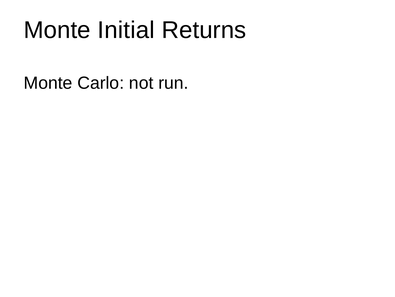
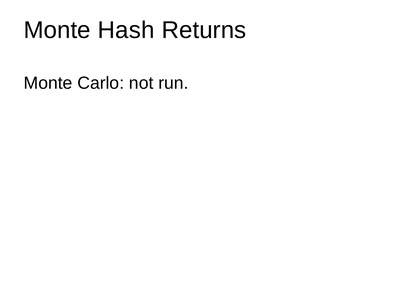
Initial: Initial -> Hash (126, 30)
